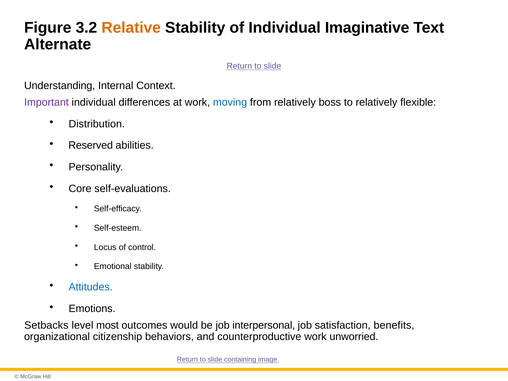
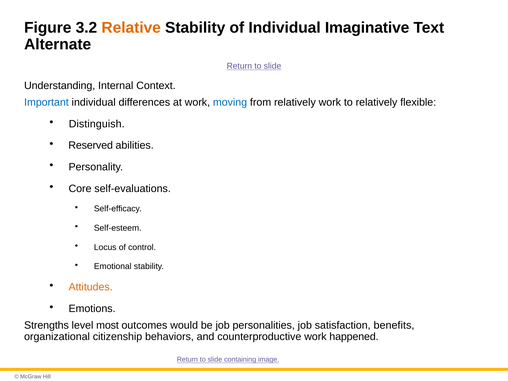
Important colour: purple -> blue (46, 102)
relatively boss: boss -> work (330, 102)
Distribution: Distribution -> Distinguish (97, 124)
Attitudes colour: blue -> orange (91, 287)
Setbacks: Setbacks -> Strengths (46, 325)
interpersonal: interpersonal -> personalities (264, 325)
unworried: unworried -> happened (354, 337)
